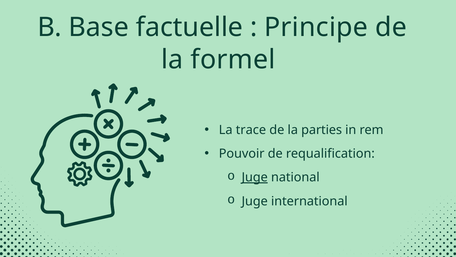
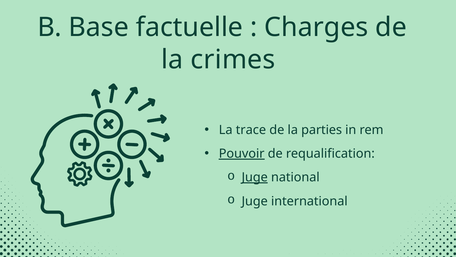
Principe: Principe -> Charges (316, 27)
formel: formel -> crimes (233, 59)
Pouvoir underline: none -> present (242, 153)
